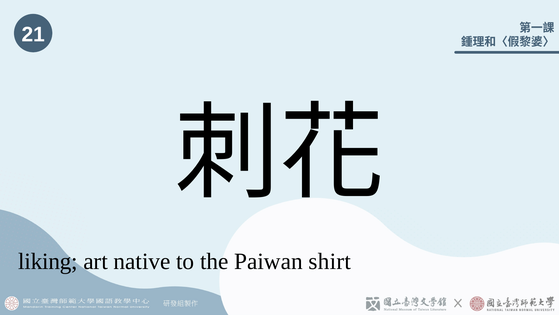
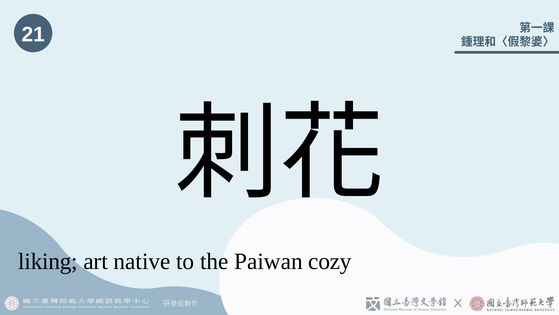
shirt: shirt -> cozy (330, 261)
